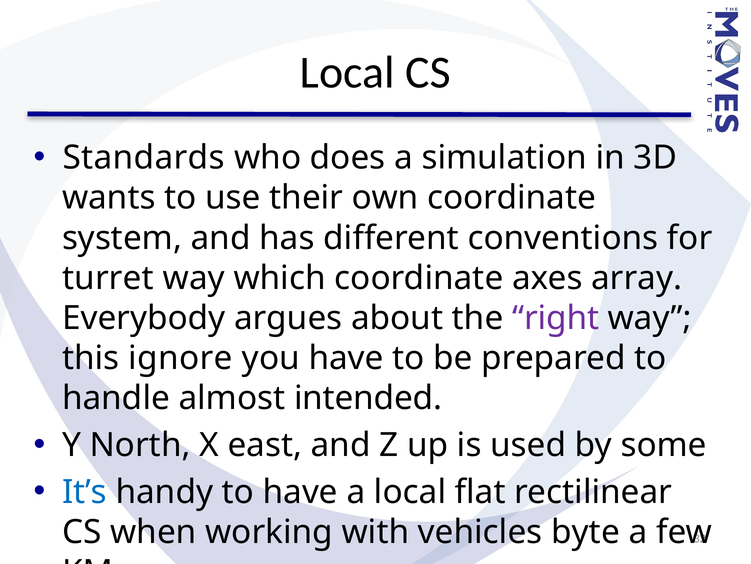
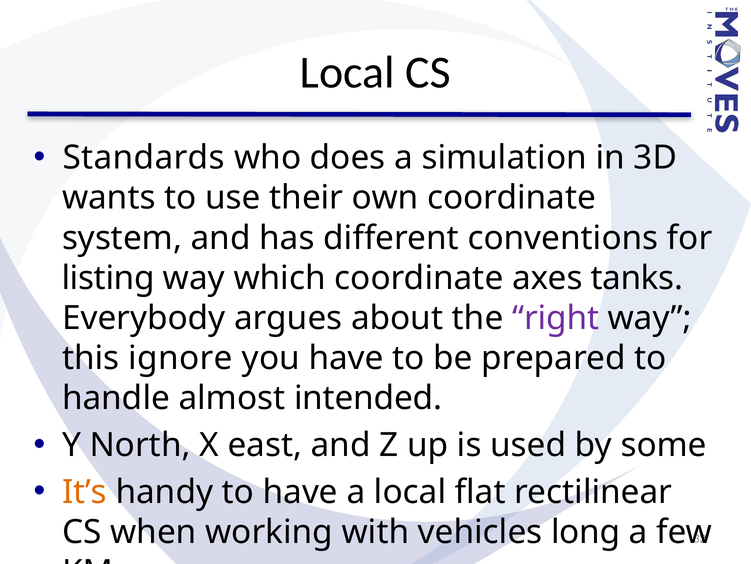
turret: turret -> listing (108, 278)
array: array -> tanks (637, 278)
It’s colour: blue -> orange (84, 491)
byte: byte -> long (586, 531)
